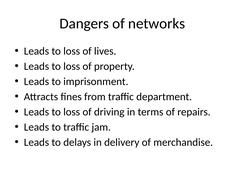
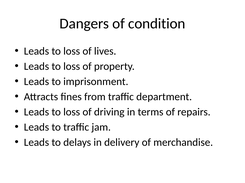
networks: networks -> condition (157, 24)
